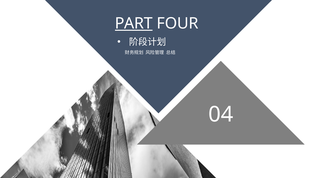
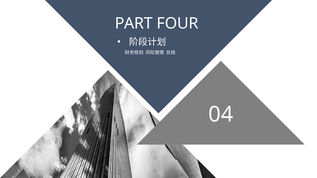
PART underline: present -> none (134, 24)
